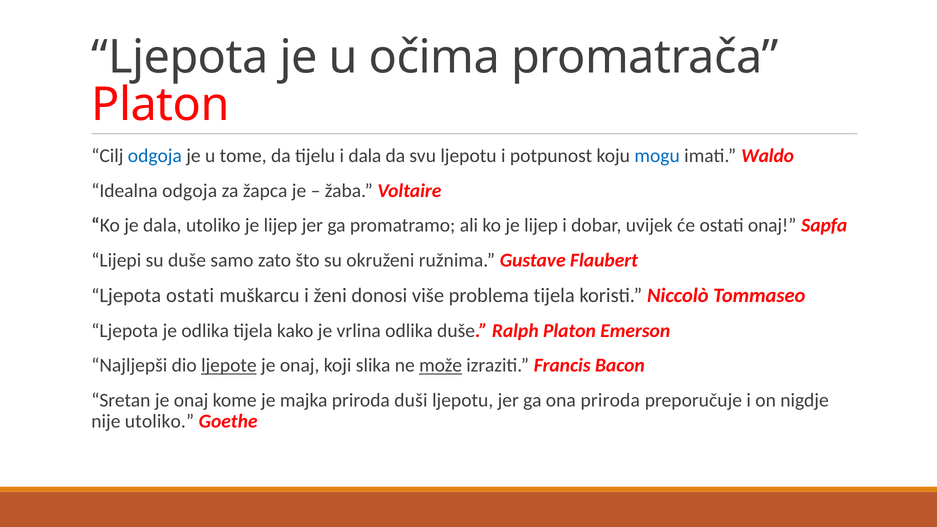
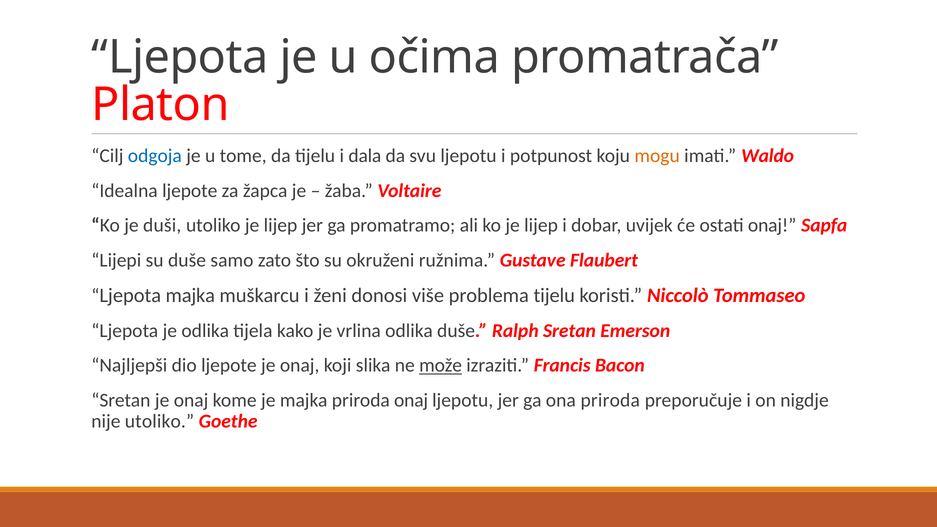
mogu colour: blue -> orange (657, 156)
Idealna odgoja: odgoja -> ljepote (190, 191)
je dala: dala -> duši (162, 225)
Ljepota ostati: ostati -> majka (190, 295)
problema tijela: tijela -> tijelu (554, 295)
Ralph Platon: Platon -> Sretan (569, 331)
ljepote underline: present -> none (229, 366)
priroda duši: duši -> onaj (411, 400)
